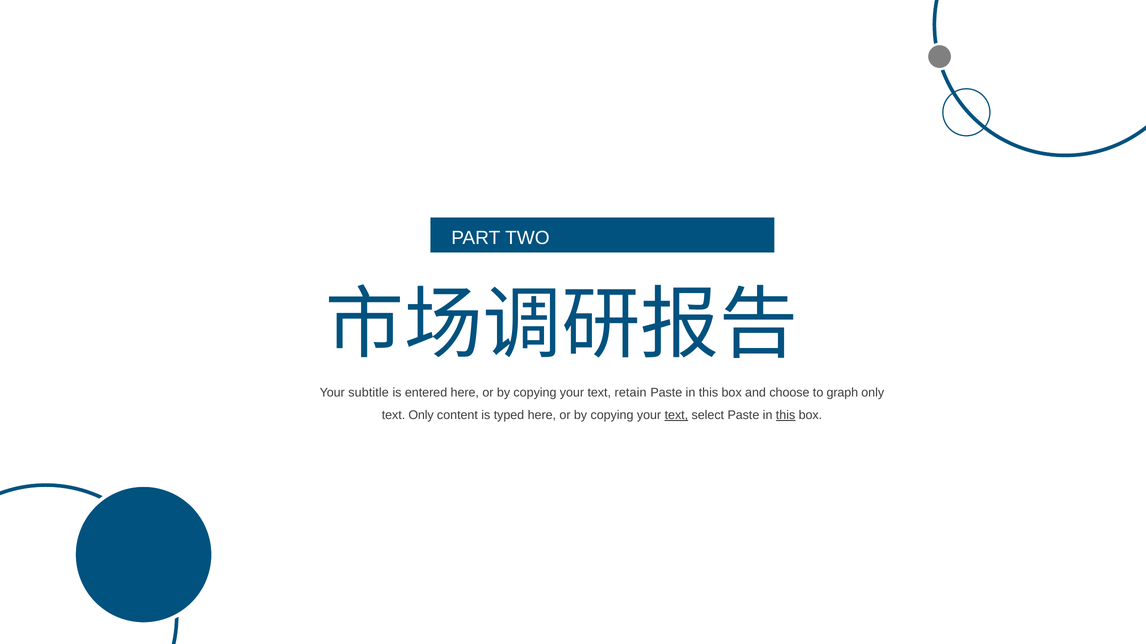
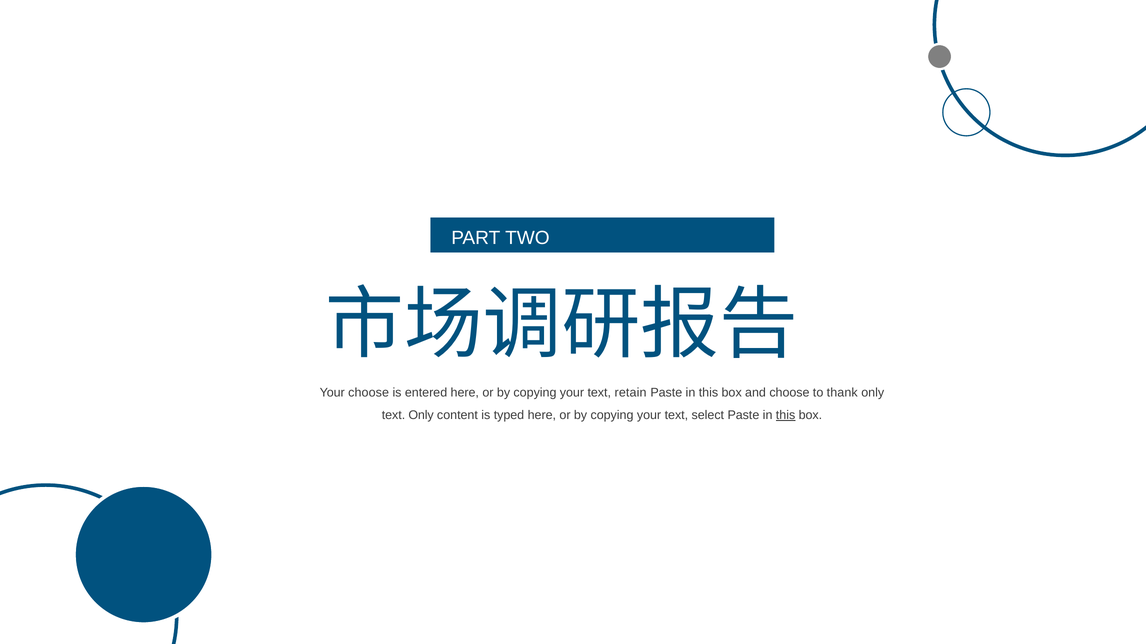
Your subtitle: subtitle -> choose (369, 393)
graph: graph -> thank (842, 393)
text underline: present -> none (676, 415)
